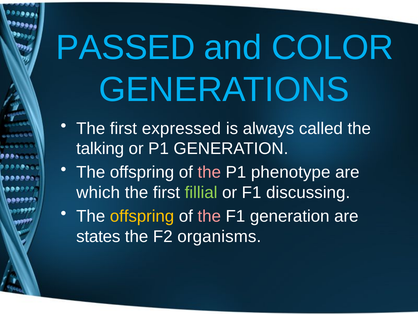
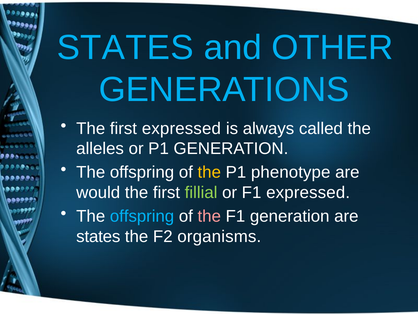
PASSED: PASSED -> STATES (125, 48)
COLOR: COLOR -> OTHER (332, 48)
talking: talking -> alleles (100, 149)
the colour: pink -> yellow (209, 172)
which: which -> would (98, 192)
F1 discussing: discussing -> expressed (308, 192)
offspring colour: yellow -> light blue (142, 216)
